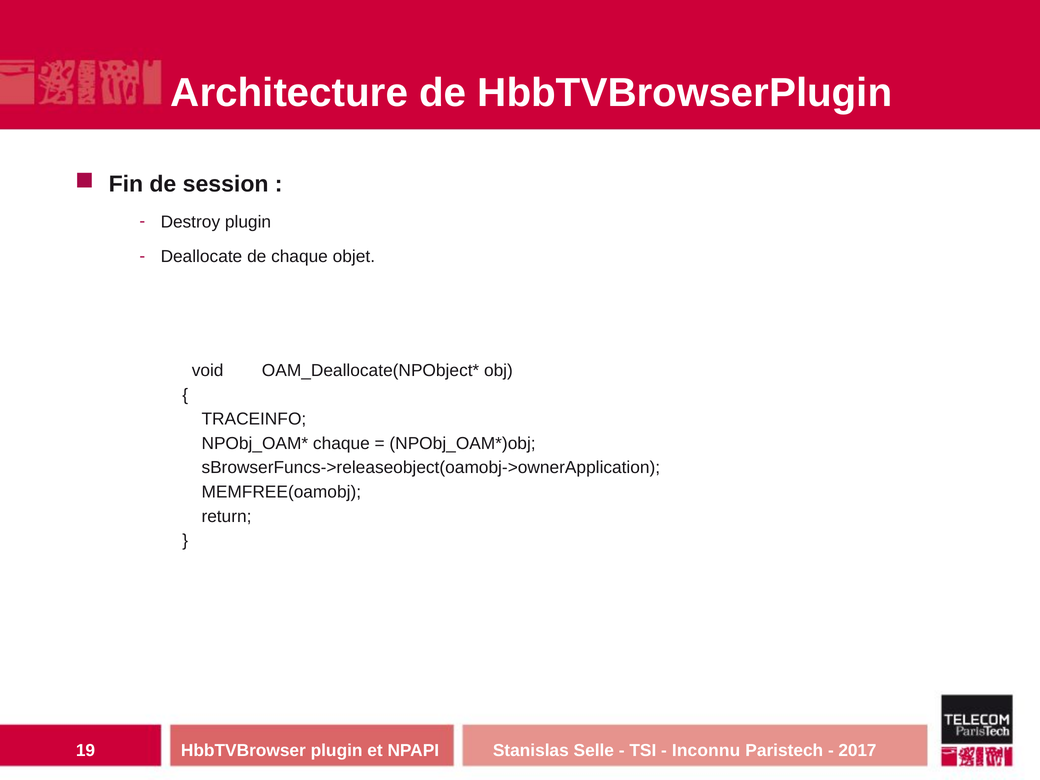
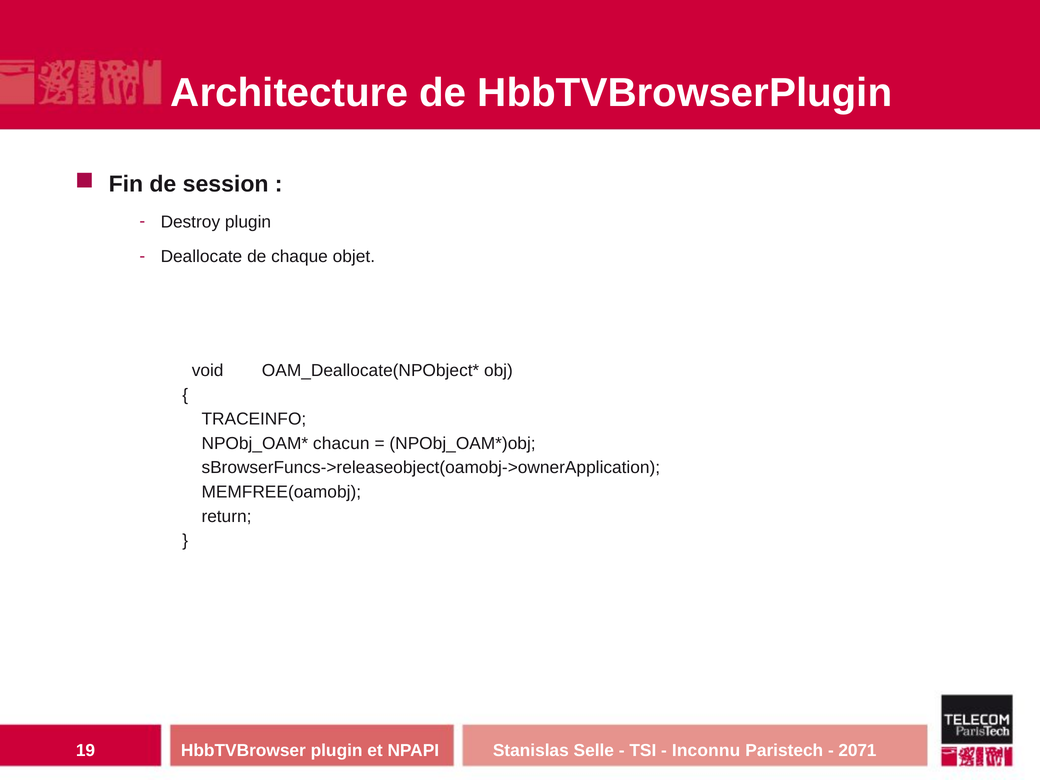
chaque: chaque -> chacun (341, 443)
2017: 2017 -> 2071 (857, 751)
